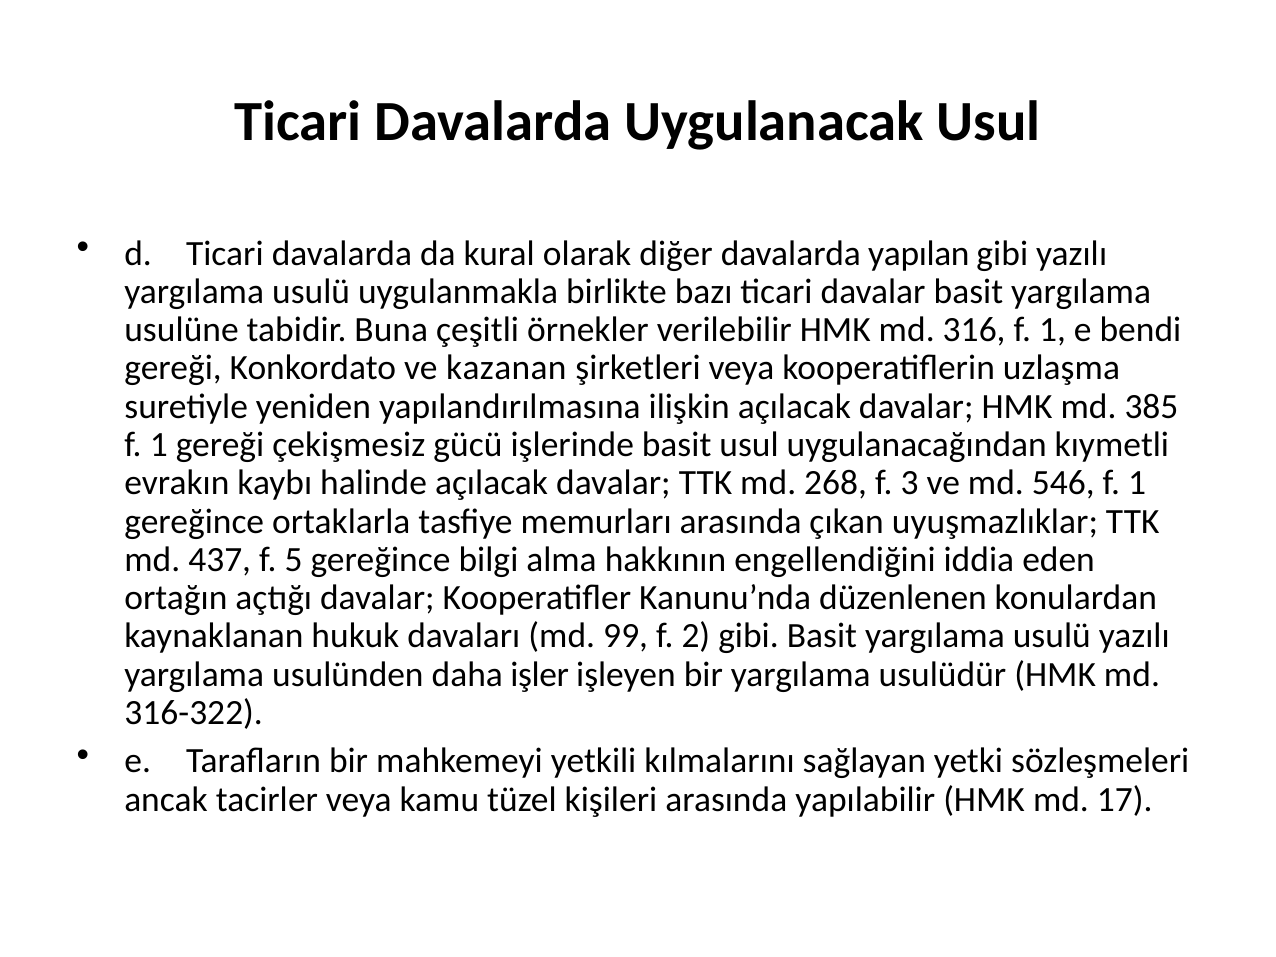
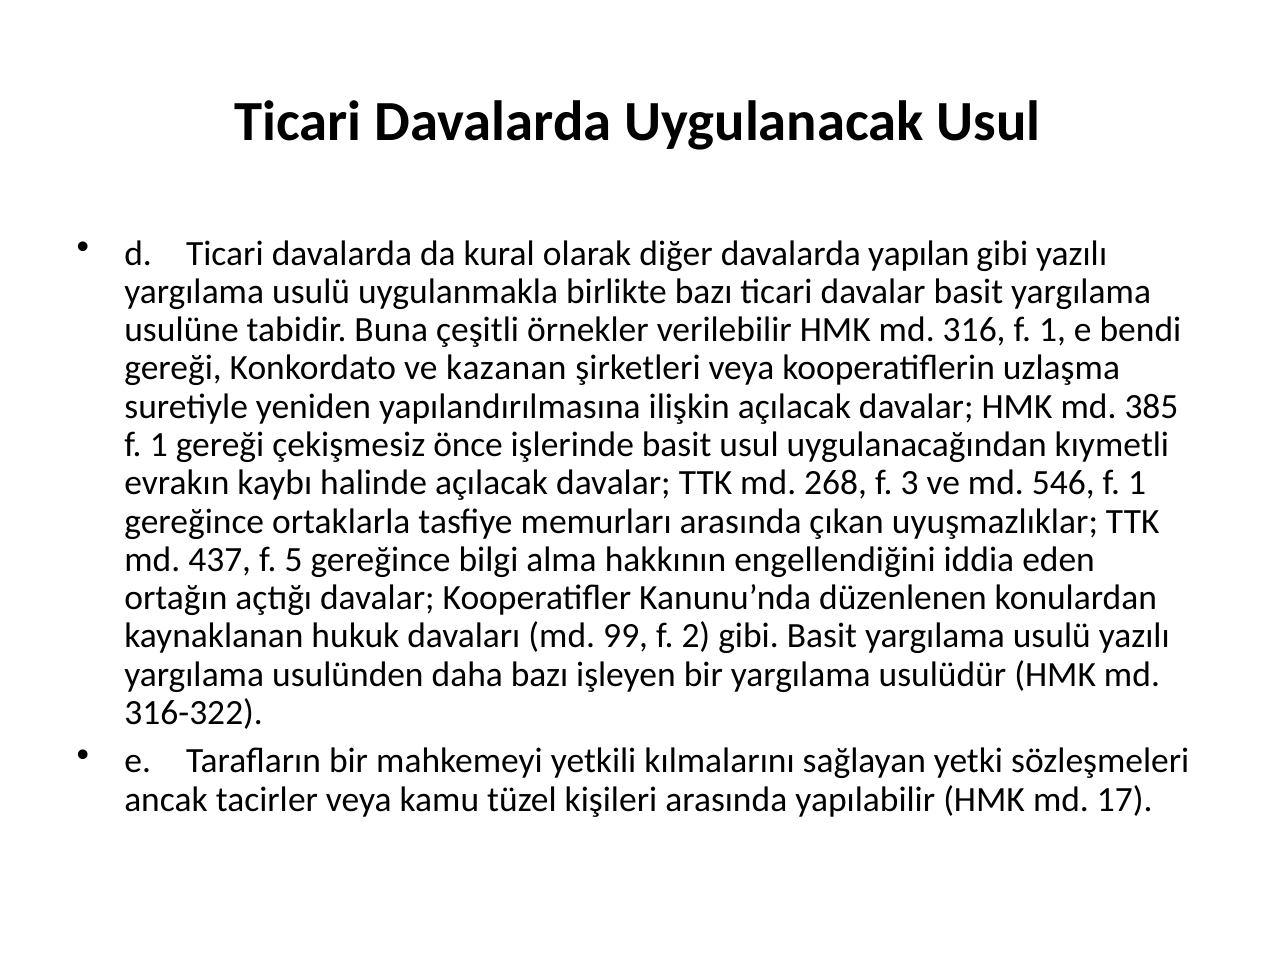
gücü: gücü -> önce (468, 445)
daha işler: işler -> bazı (540, 675)
